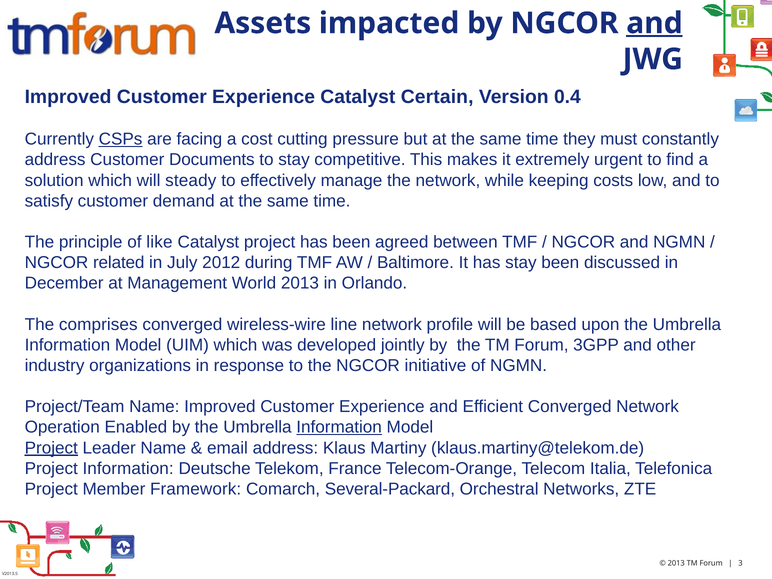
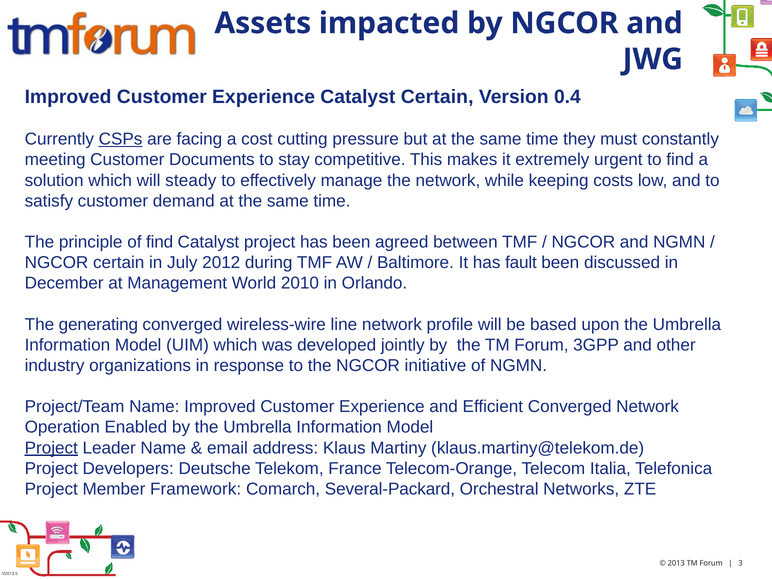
and underline: present -> none (654, 23)
address: address -> meeting (55, 160)
of like: like -> find (160, 242)
NGCOR related: related -> certain (119, 263)
has stay: stay -> fault (521, 263)
World 2013: 2013 -> 2010 (300, 283)
comprises: comprises -> generating (98, 324)
Information underline: present -> none (339, 427)
Project Information: Information -> Developers (128, 468)
